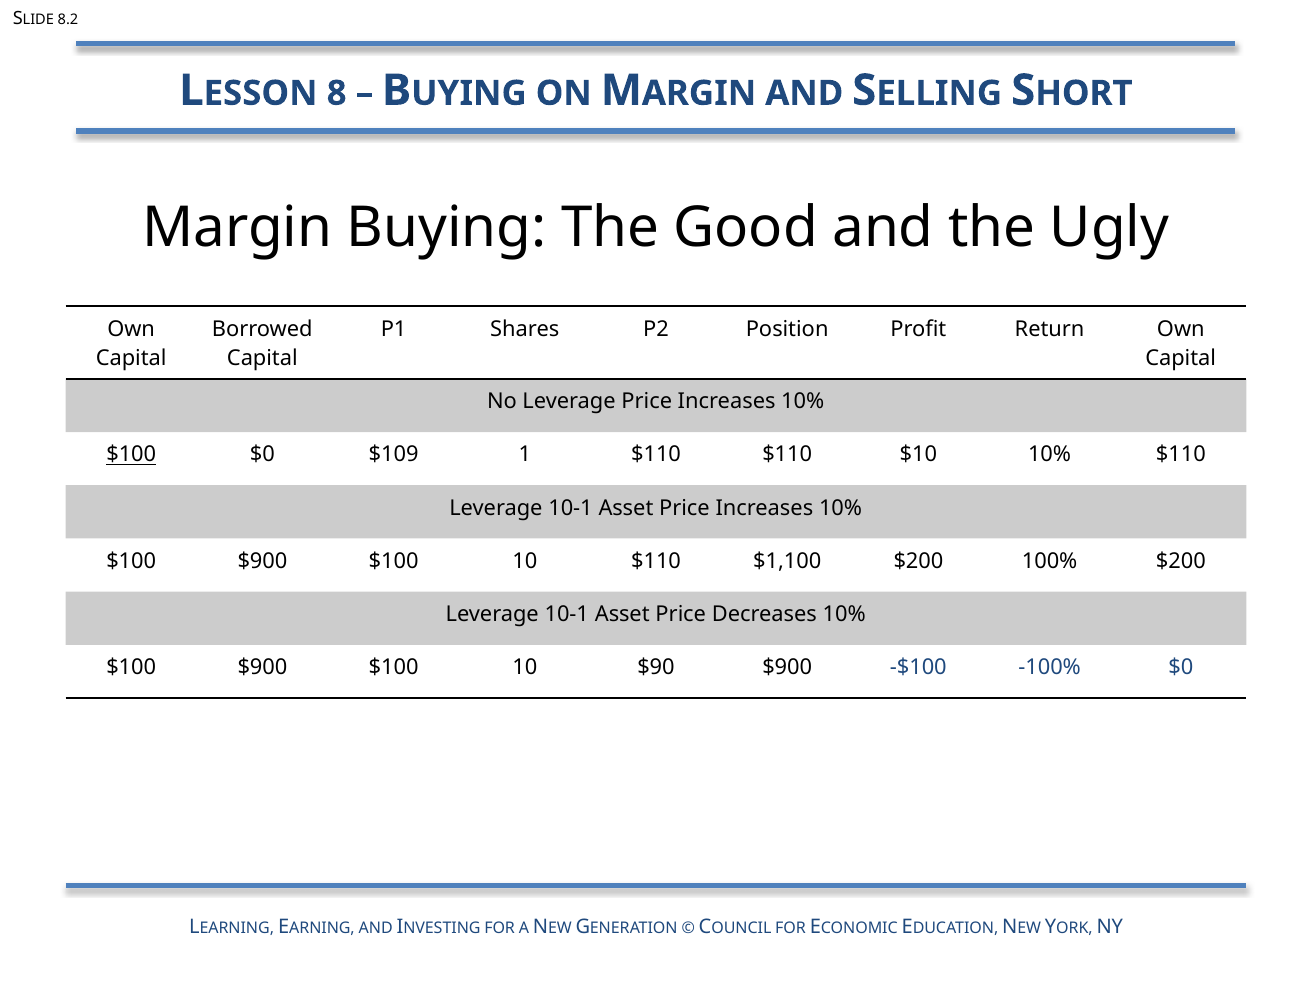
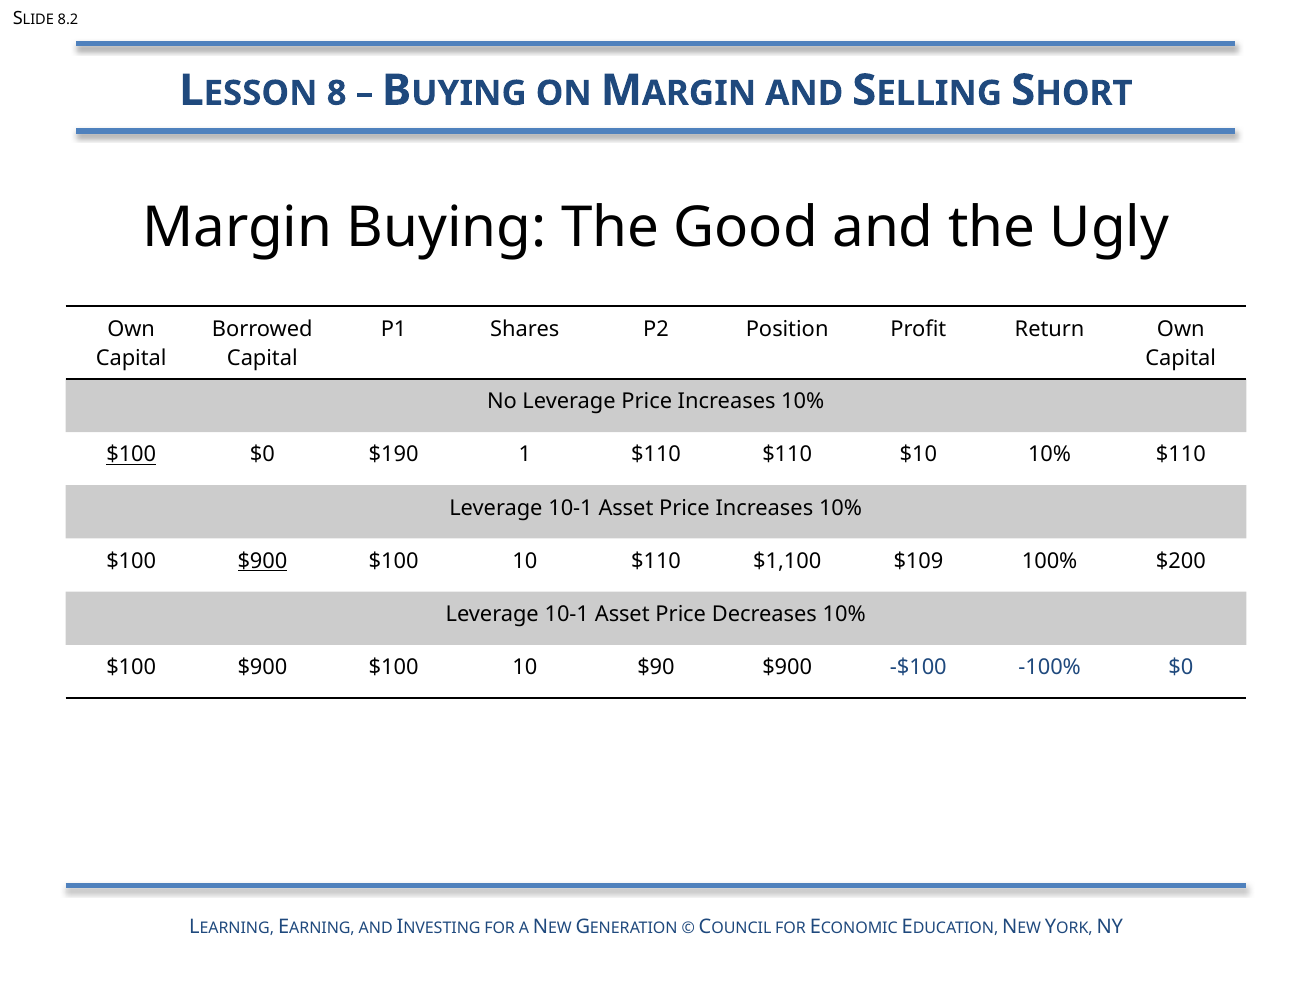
$109: $109 -> $190 (394, 455)
$900 underline: none -> present (262, 561)
$1,100 $200: $200 -> $109 (918, 561)
